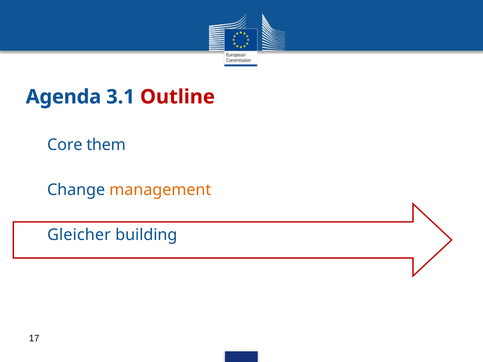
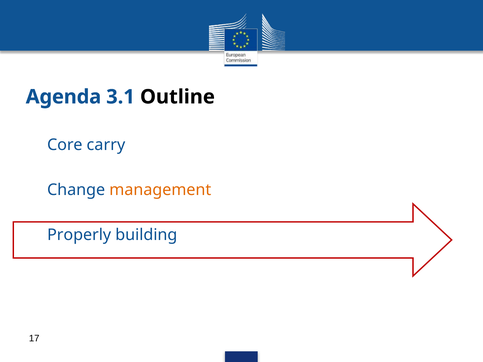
Outline colour: red -> black (177, 97)
them: them -> carry (106, 145)
Gleicher: Gleicher -> Properly (79, 235)
